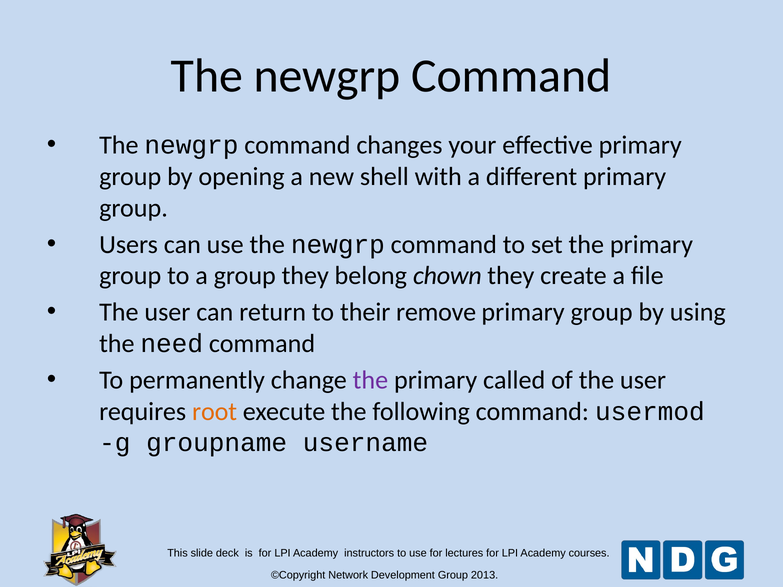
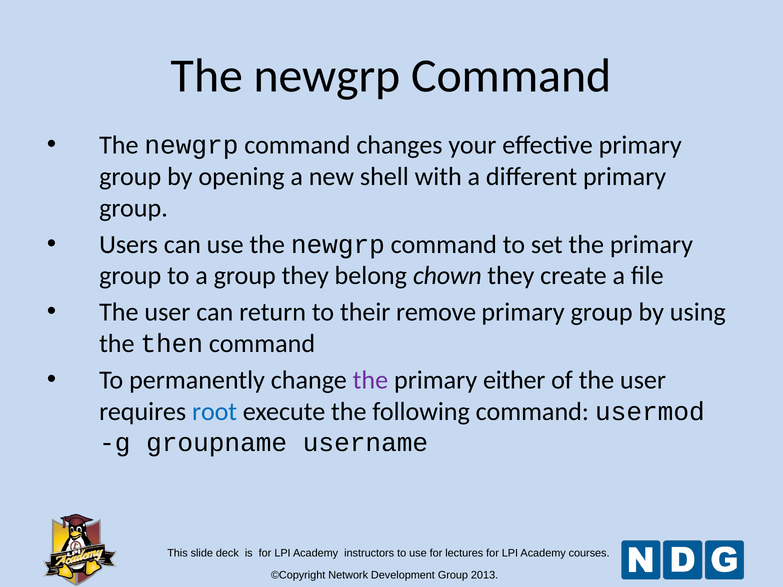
need: need -> then (172, 344)
called: called -> either (514, 380)
root colour: orange -> blue (215, 412)
